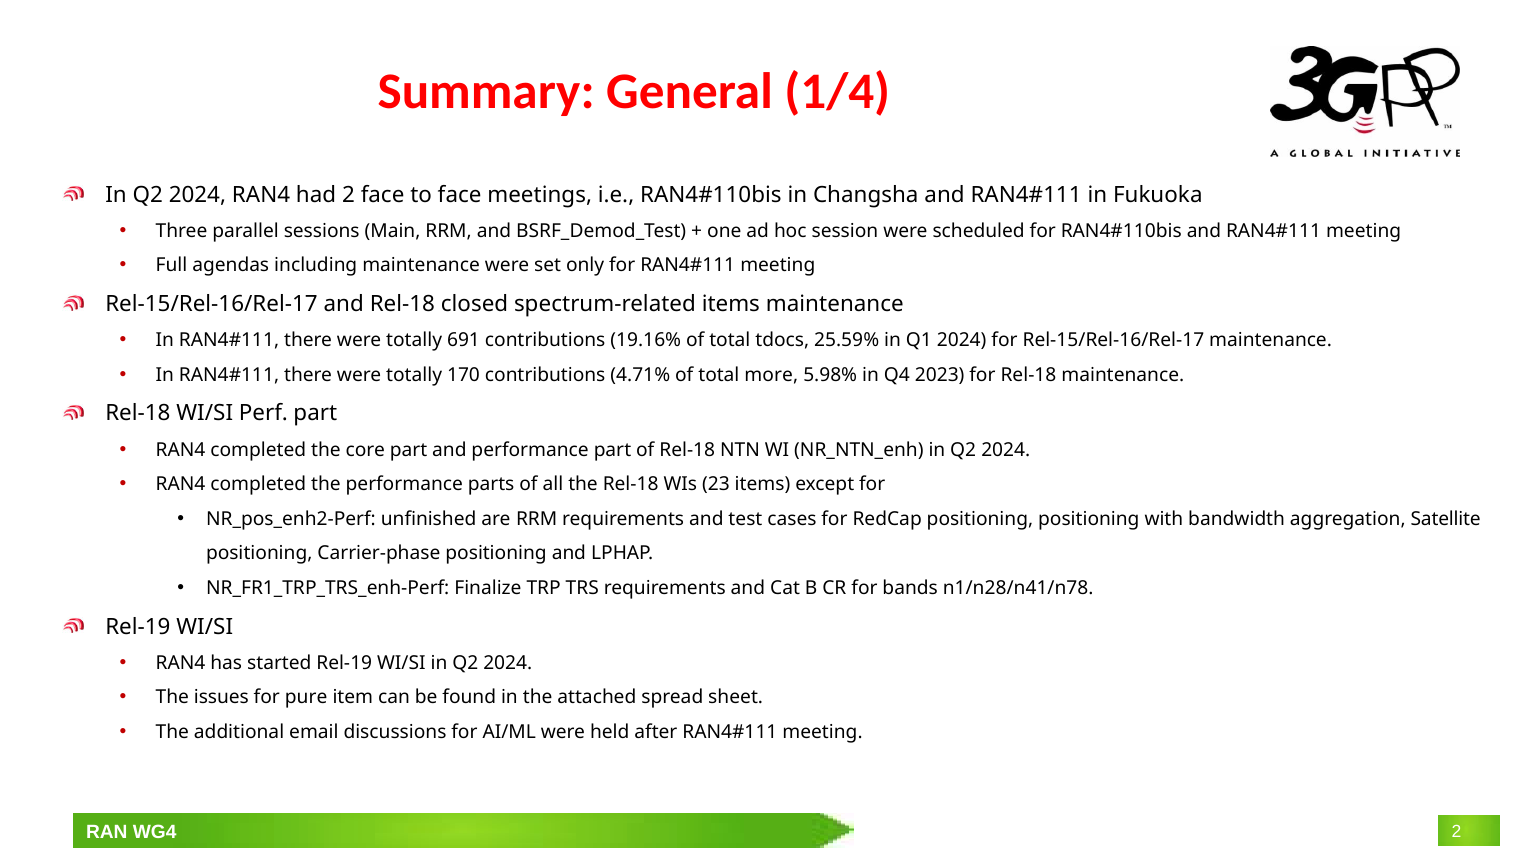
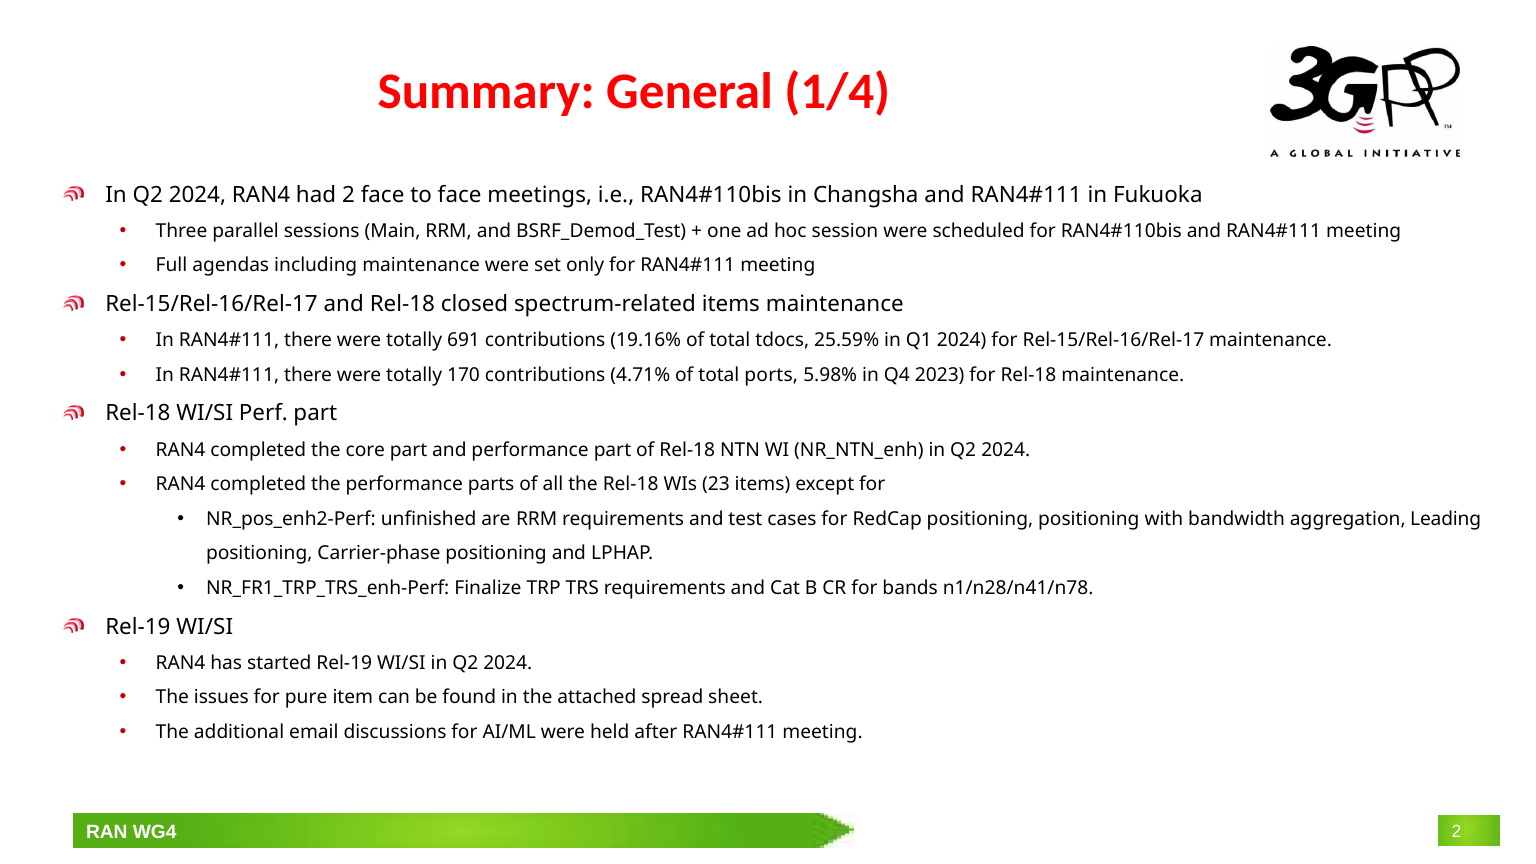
more: more -> ports (771, 375)
Satellite: Satellite -> Leading (1446, 519)
